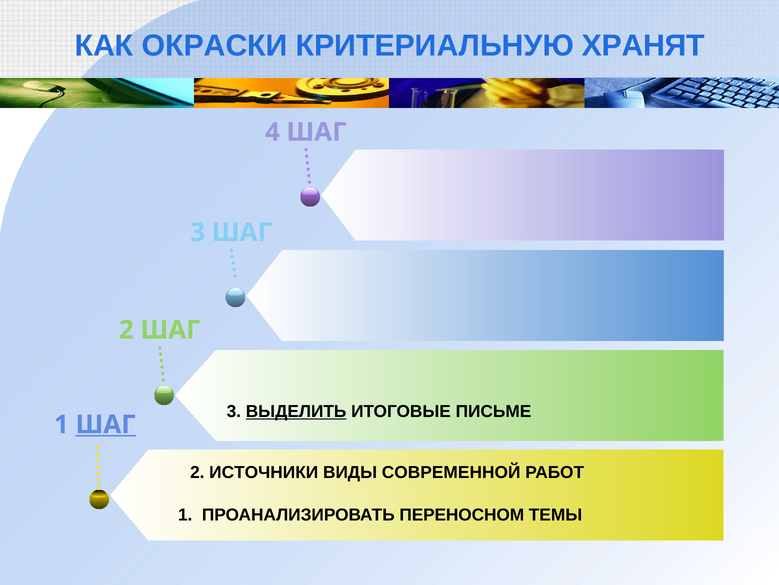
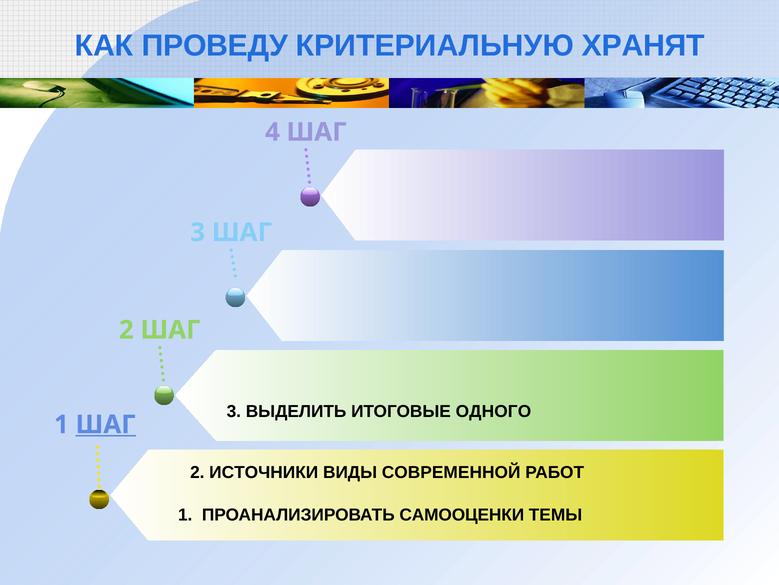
ОКРАСКИ: ОКРАСКИ -> ПРОВЕДУ (215, 46)
ВЫДЕЛИТЬ underline: present -> none (296, 411)
ПИСЬМЕ: ПИСЬМЕ -> ОДНОГО (493, 411)
ПЕРЕНОСНОМ: ПЕРЕНОСНОМ -> САМООЦЕНКИ (462, 514)
